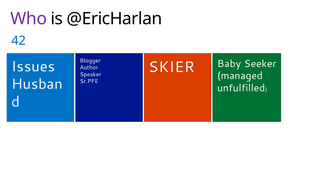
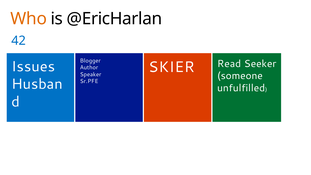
Who colour: purple -> orange (29, 19)
Baby: Baby -> Read (229, 64)
managed: managed -> someone (240, 76)
